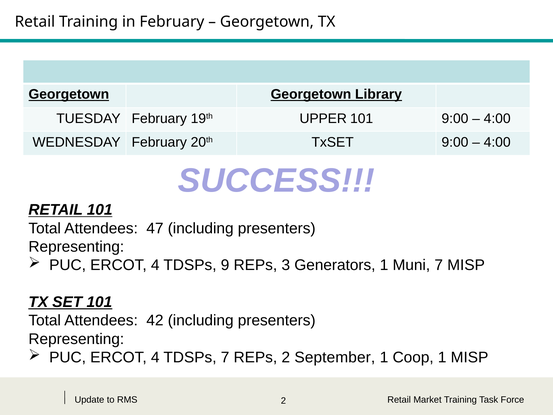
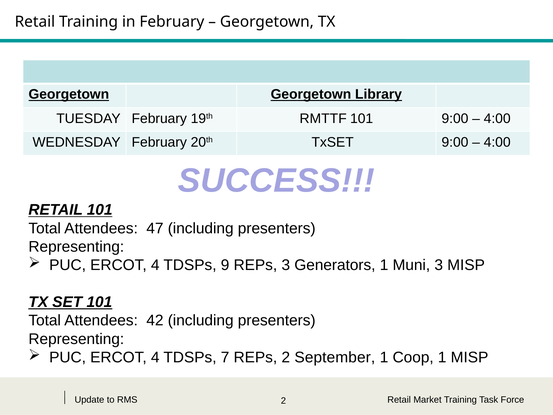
UPPER: UPPER -> RMTTF (323, 118)
Muni 7: 7 -> 3 (439, 265)
